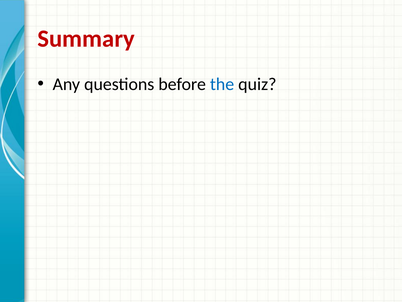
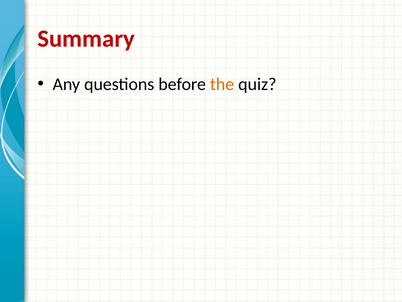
the colour: blue -> orange (222, 84)
